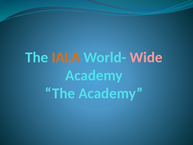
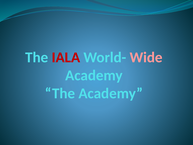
IALA colour: orange -> red (66, 57)
